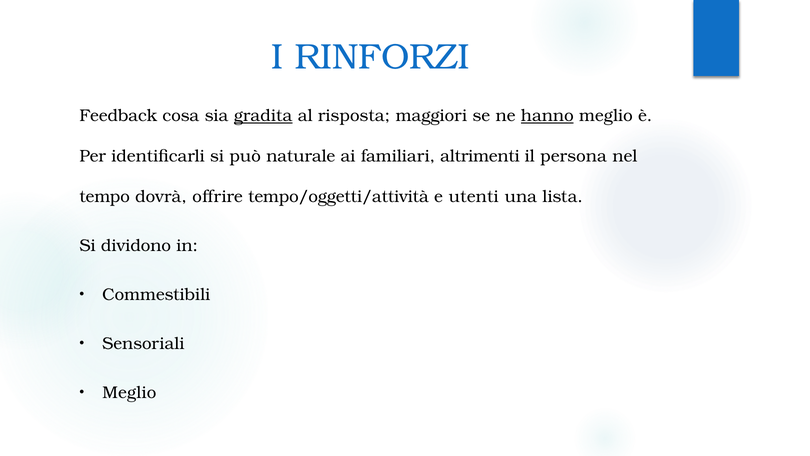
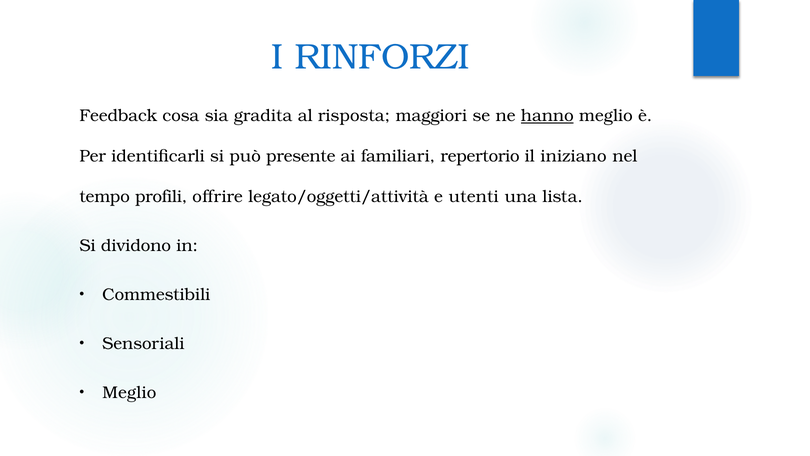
gradita underline: present -> none (263, 116)
naturale: naturale -> presente (301, 156)
altrimenti: altrimenti -> repertorio (480, 156)
persona: persona -> iniziano (573, 156)
dovrà: dovrà -> profili (161, 197)
tempo/oggetti/attività: tempo/oggetti/attività -> legato/oggetti/attività (338, 197)
